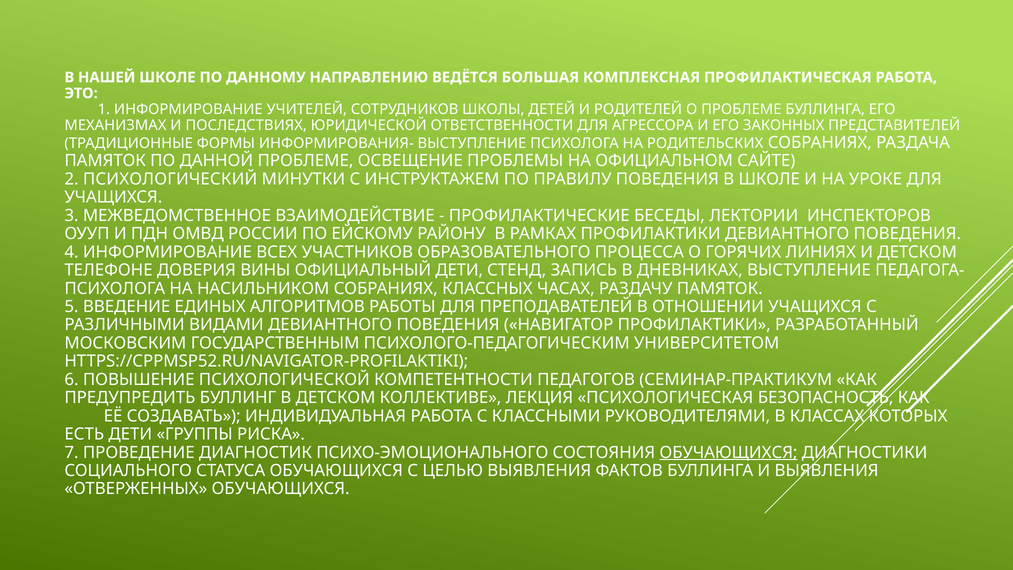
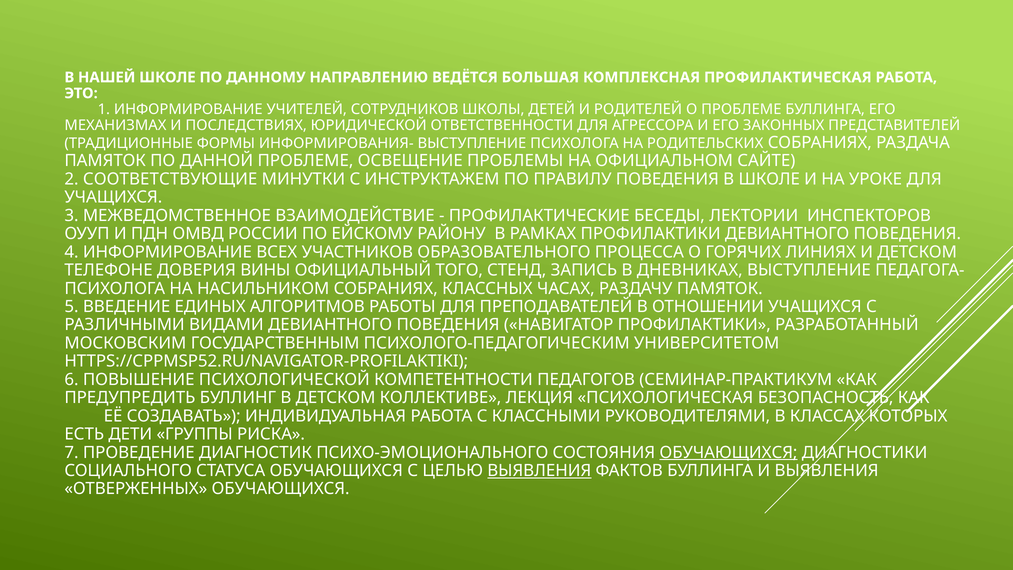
ПСИХОЛОГИЧЕСКИЙ: ПСИХОЛОГИЧЕСКИЙ -> СООТВЕТСТВУЮЩИЕ (170, 179)
ОФИЦИАЛЬНЫЙ ДЕТИ: ДЕТИ -> ТОГО (459, 270)
ВЫЯВЛЕНИЯ underline: none -> present (539, 471)
